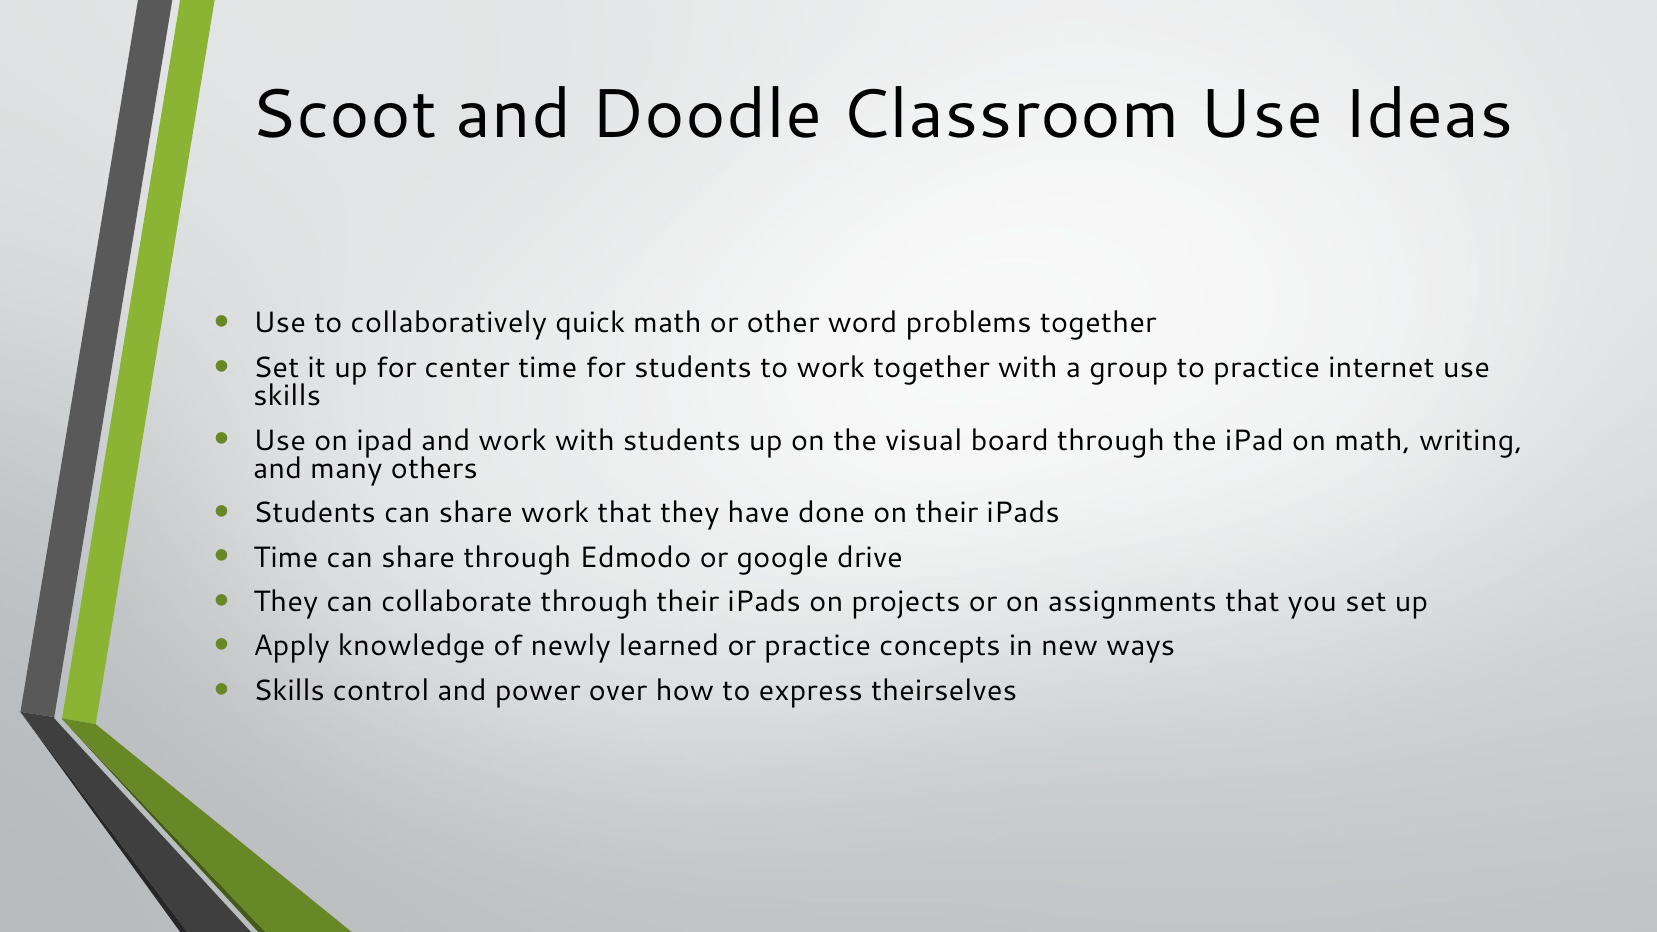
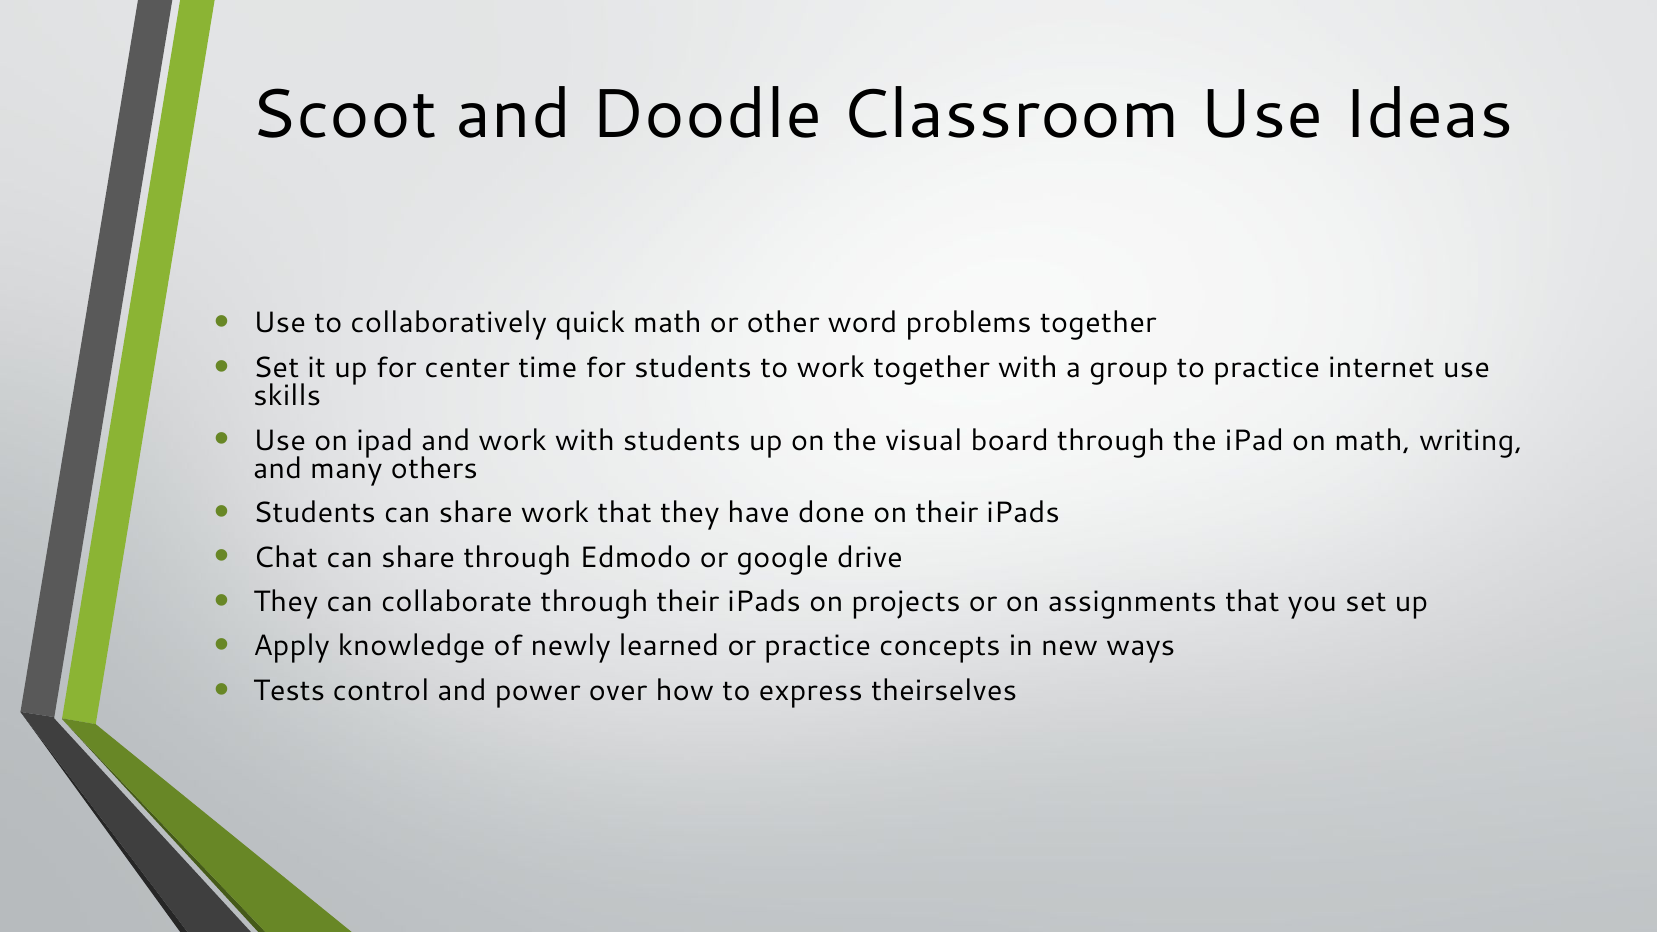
Time: Time -> Chat (286, 557)
Skills: Skills -> Tests (289, 691)
